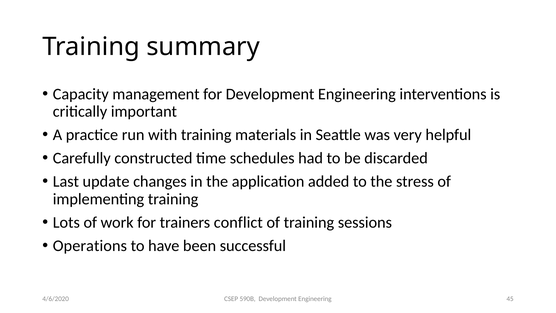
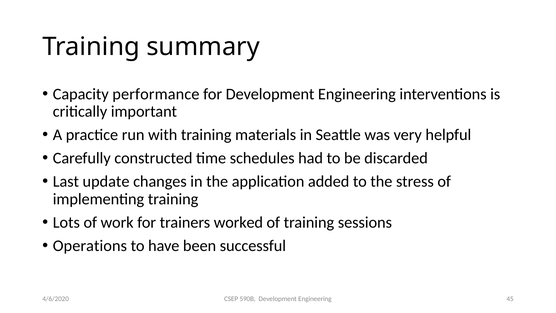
management: management -> performance (156, 94)
conflict: conflict -> worked (238, 222)
